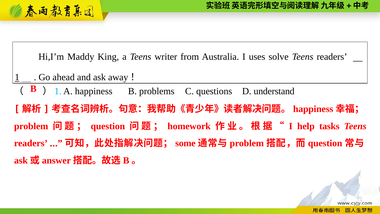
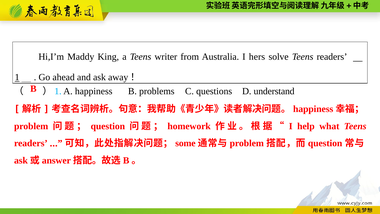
uses: uses -> hers (257, 57)
tasks: tasks -> what (329, 126)
